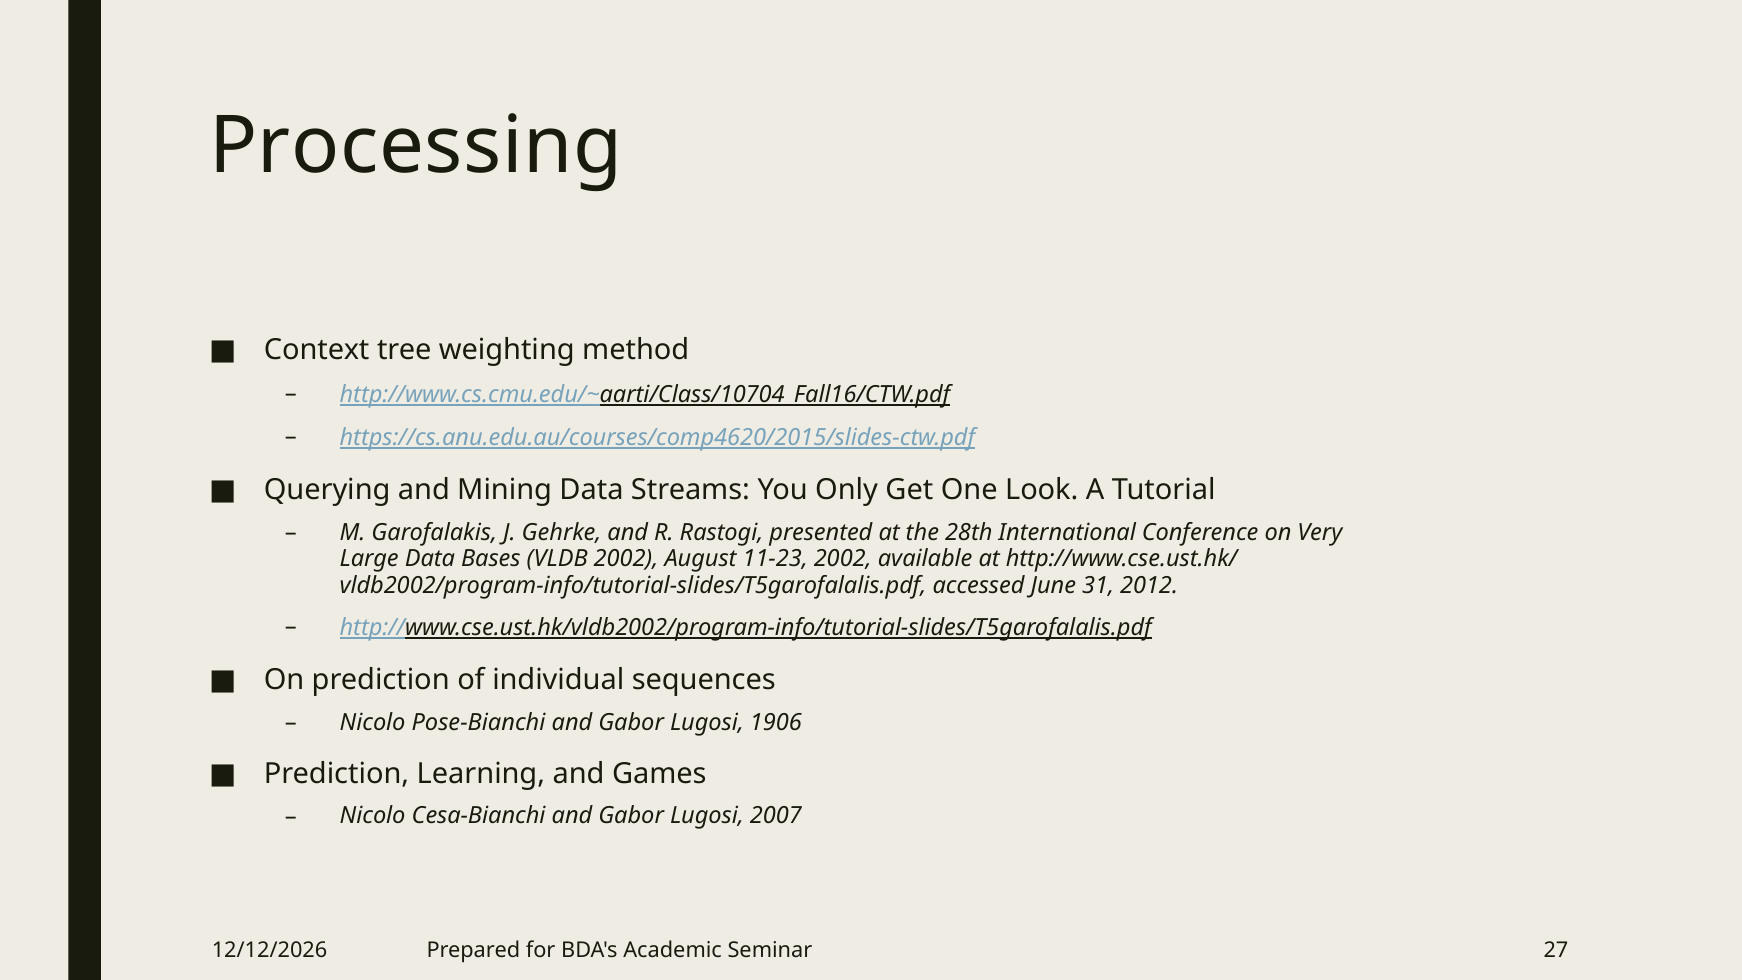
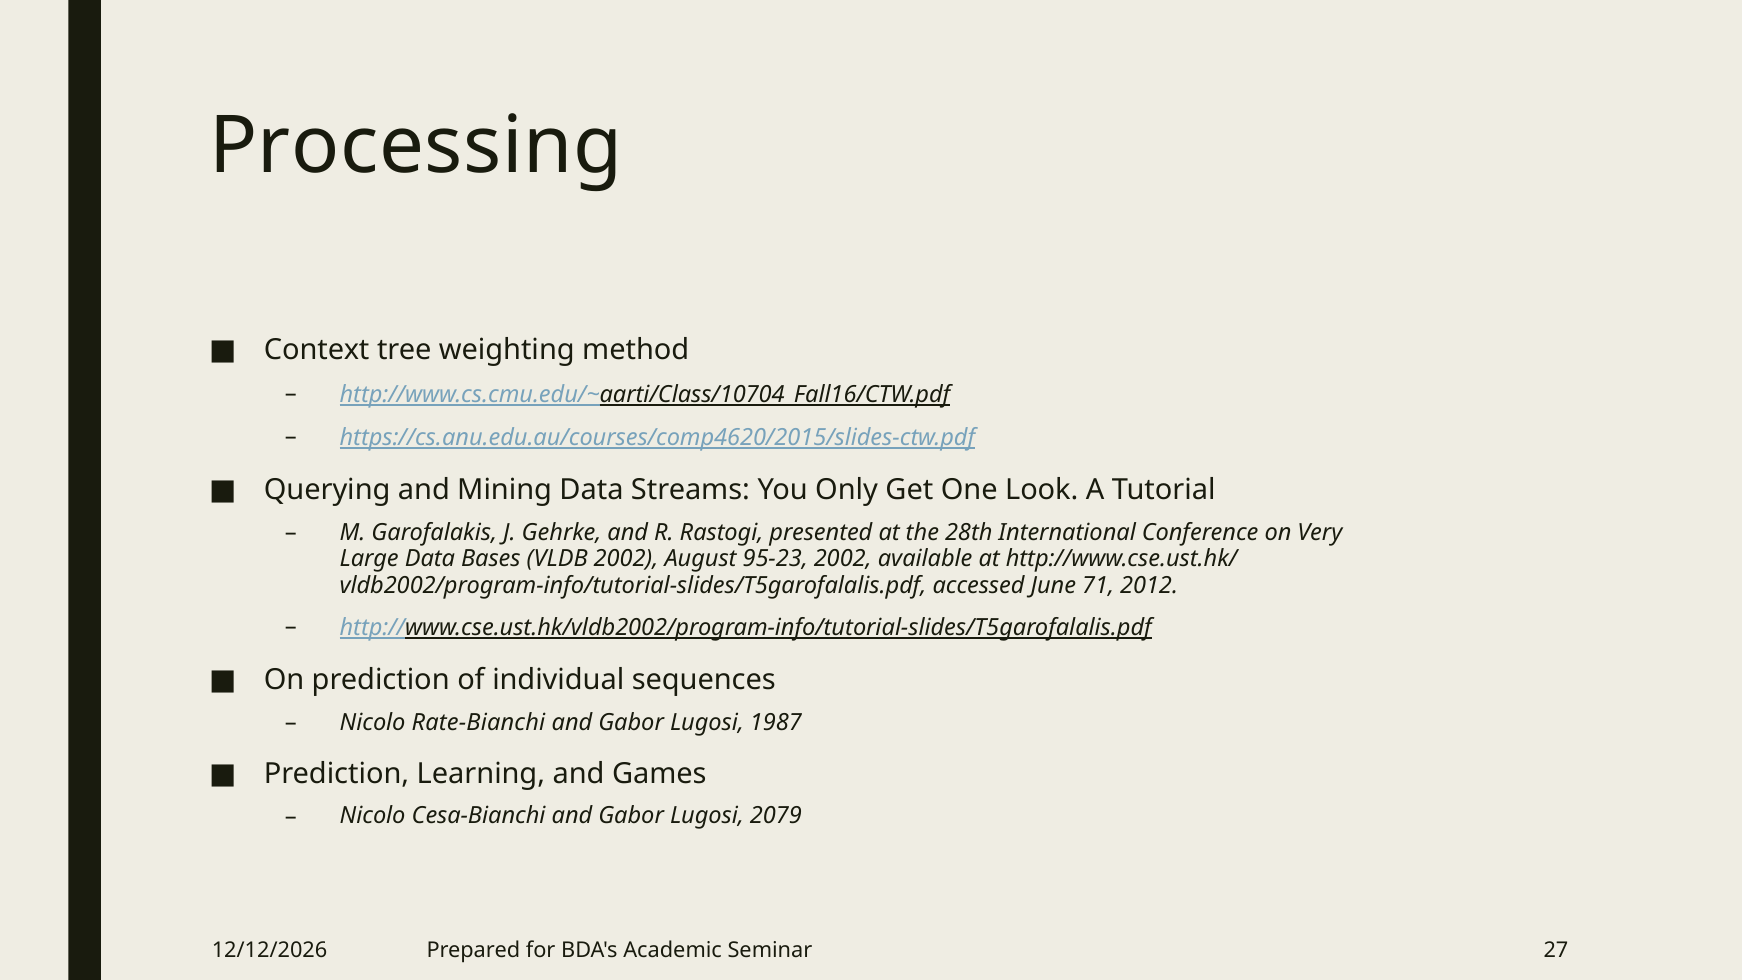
11-23: 11-23 -> 95-23 (775, 559)
31: 31 -> 71 (1098, 585)
Pose-Bianchi: Pose-Bianchi -> Rate-Bianchi (478, 722)
1906: 1906 -> 1987 (776, 722)
2007: 2007 -> 2079 (776, 816)
